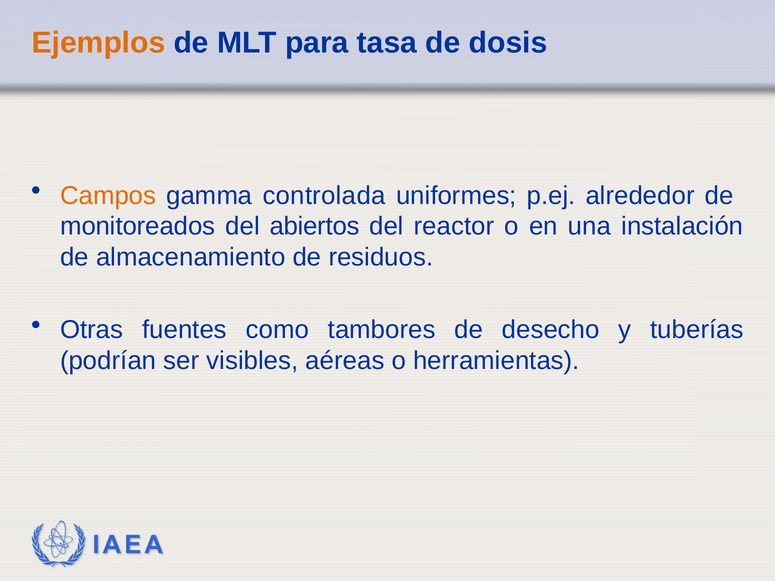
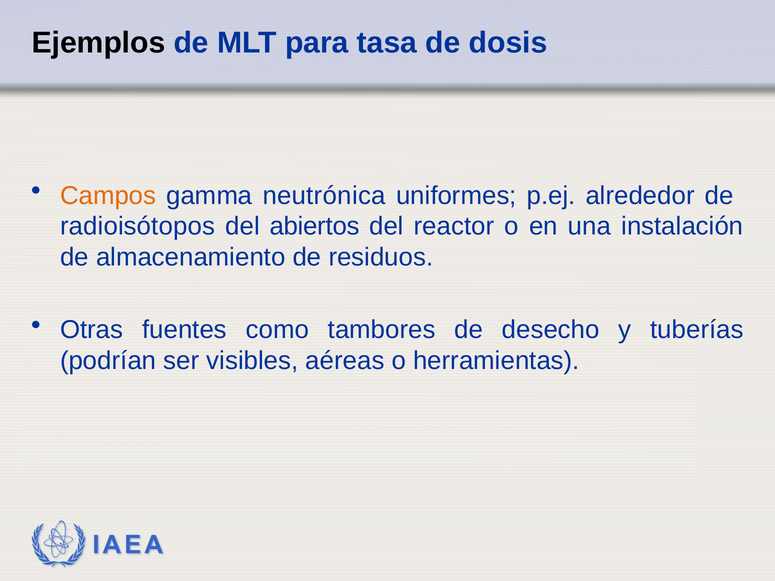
Ejemplos colour: orange -> black (99, 43)
controlada: controlada -> neutrónica (324, 196)
monitoreados: monitoreados -> radioisótopos (138, 227)
